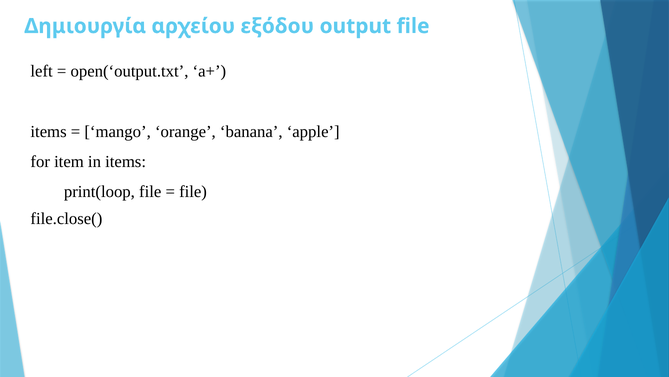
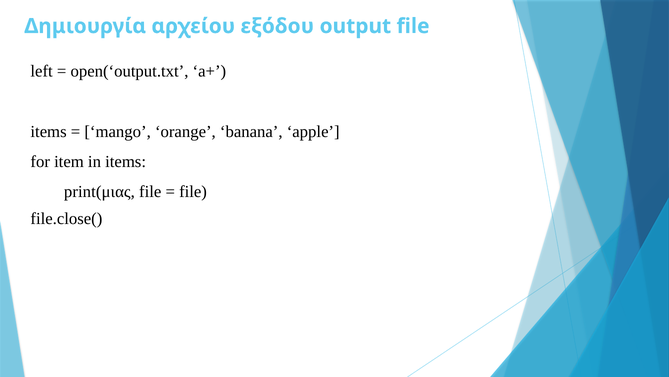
print(loop: print(loop -> print(μιας (99, 191)
